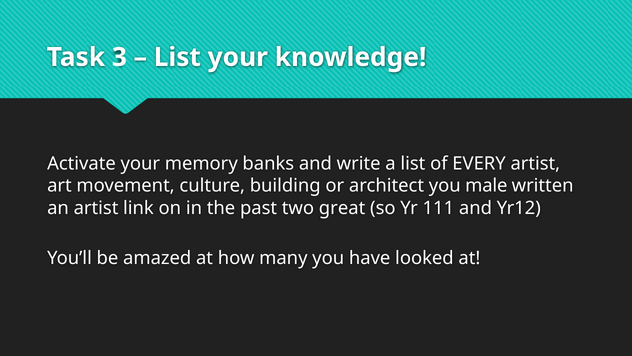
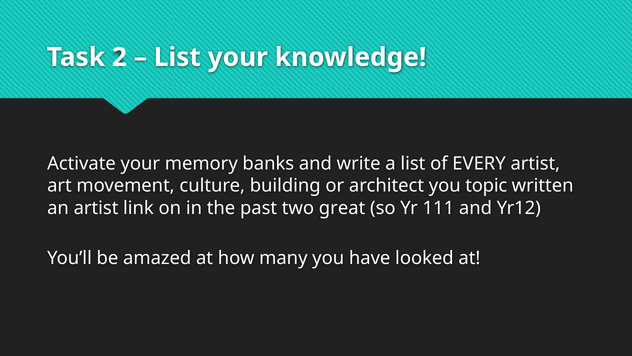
3: 3 -> 2 (119, 57)
male: male -> topic (486, 186)
